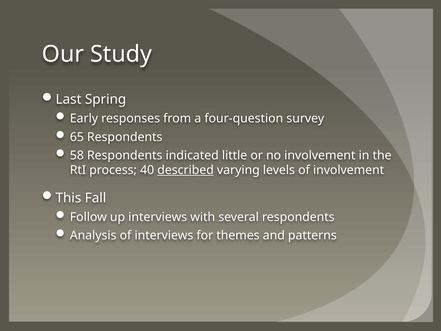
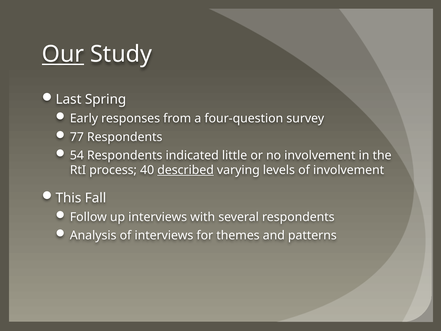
Our underline: none -> present (63, 54)
65: 65 -> 77 (77, 137)
58: 58 -> 54 (77, 155)
